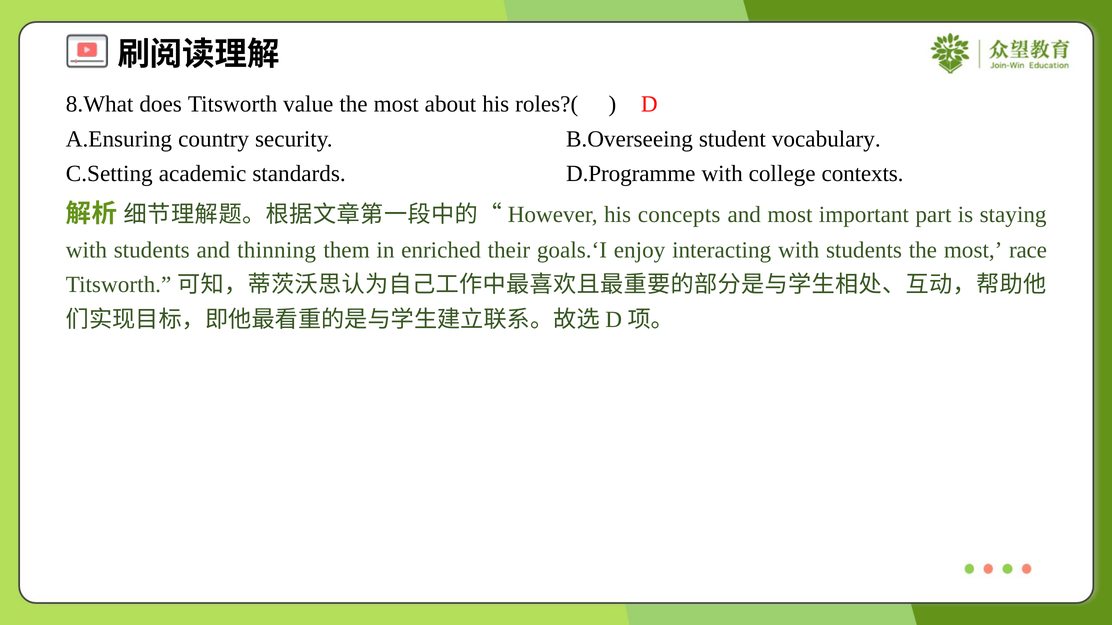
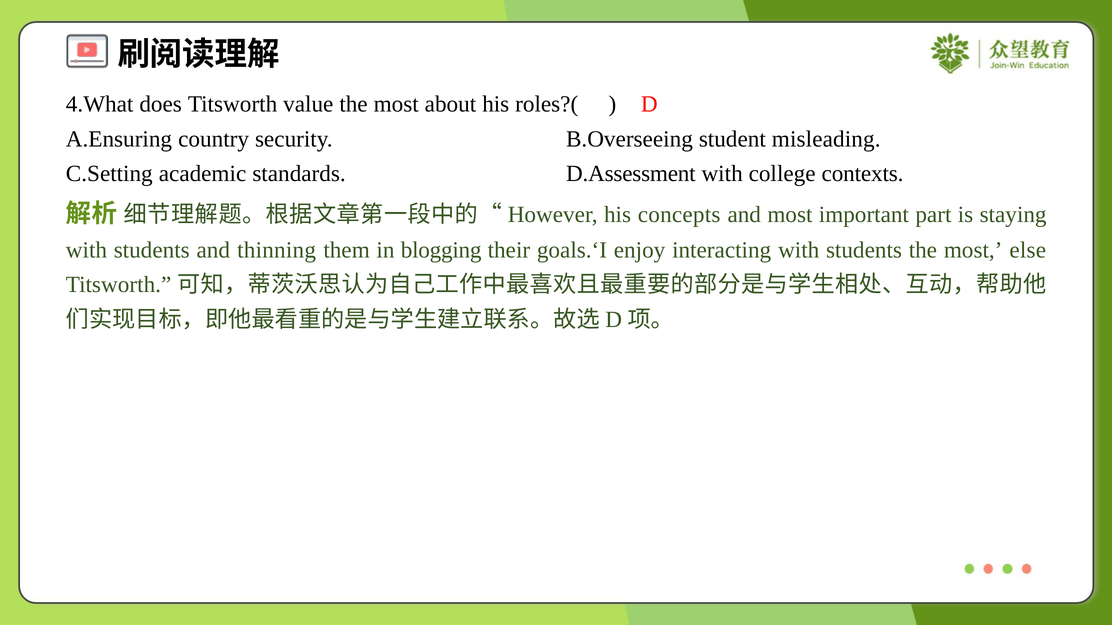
8.What: 8.What -> 4.What (100, 104)
vocabulary: vocabulary -> misleading (826, 139)
D.Programme: D.Programme -> D.Assessment (631, 174)
enriched: enriched -> blogging (441, 250)
race: race -> else (1028, 250)
